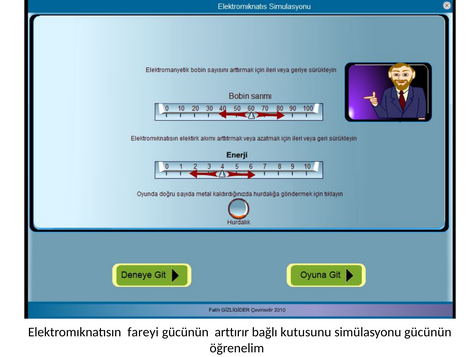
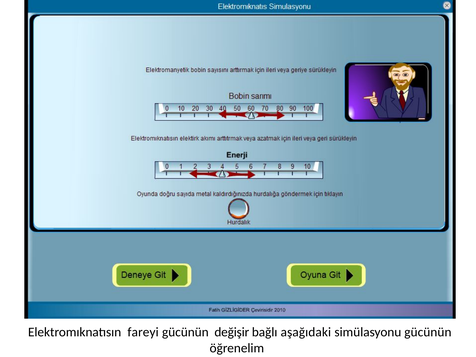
arttırır: arttırır -> değişir (232, 332)
kutusunu: kutusunu -> aşağıdaki (306, 332)
